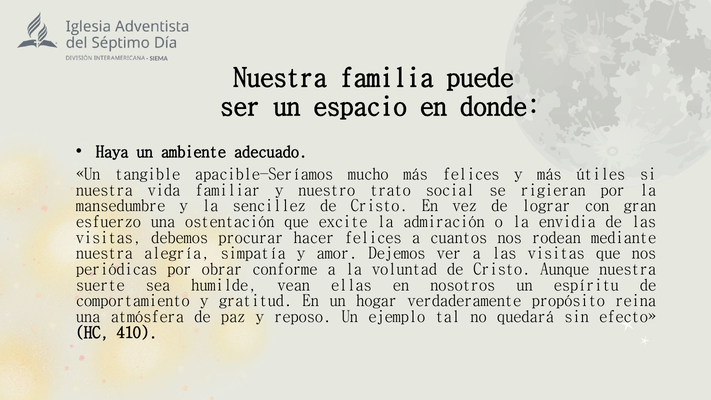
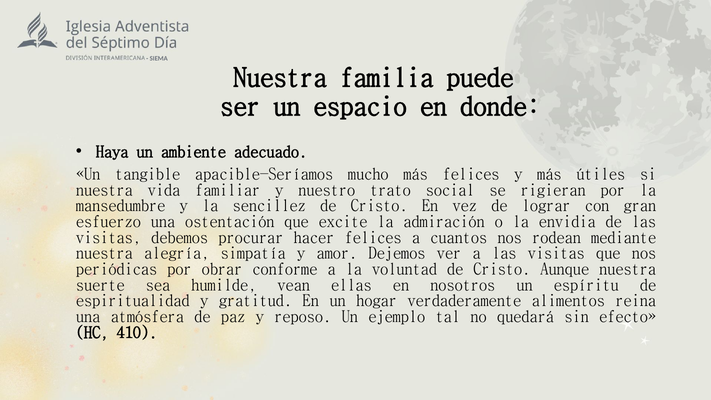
comportamiento: comportamiento -> espiritualidad (133, 301)
propósito: propósito -> alimentos (568, 301)
